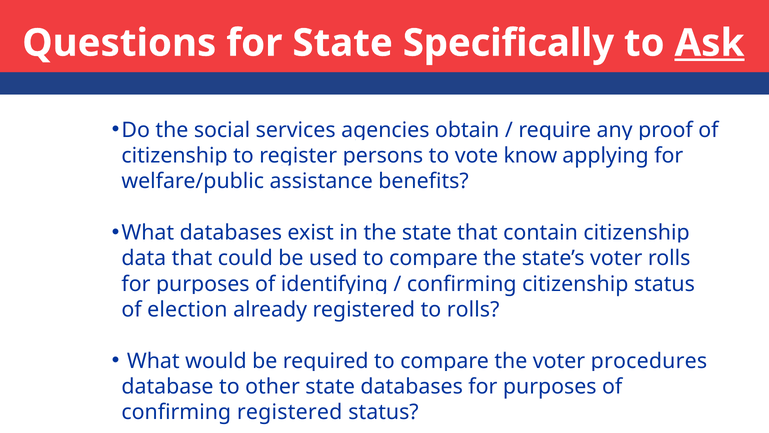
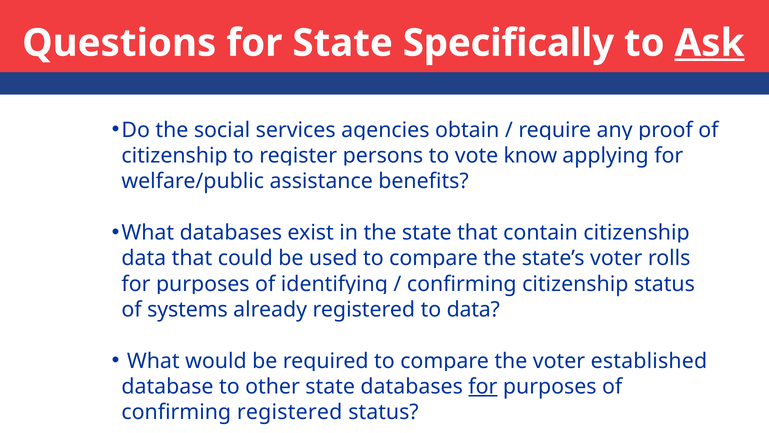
election: election -> systems (187, 309)
to rolls: rolls -> data (473, 309)
procedures: procedures -> established (649, 361)
for underline: none -> present (483, 386)
